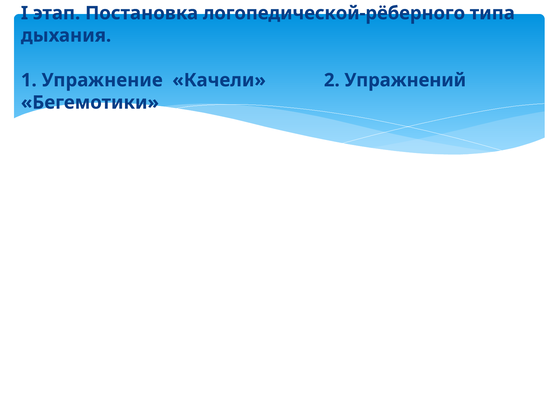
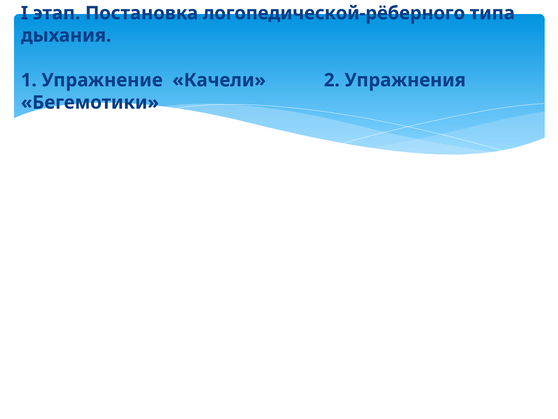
Упражнений: Упражнений -> Упражнения (405, 80)
